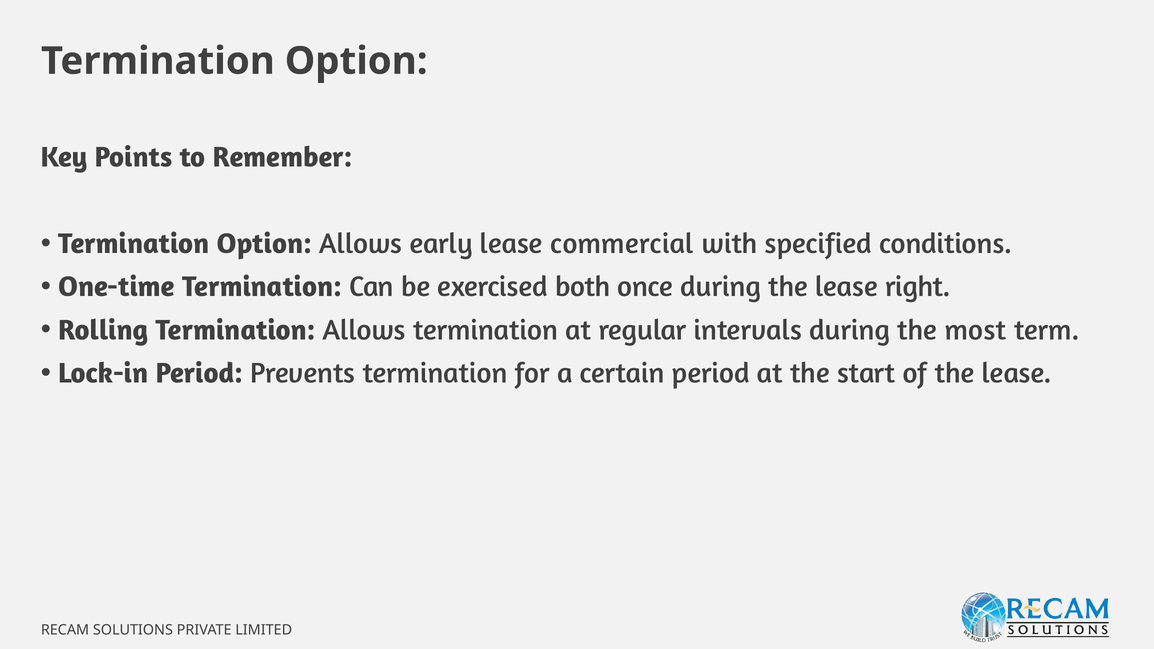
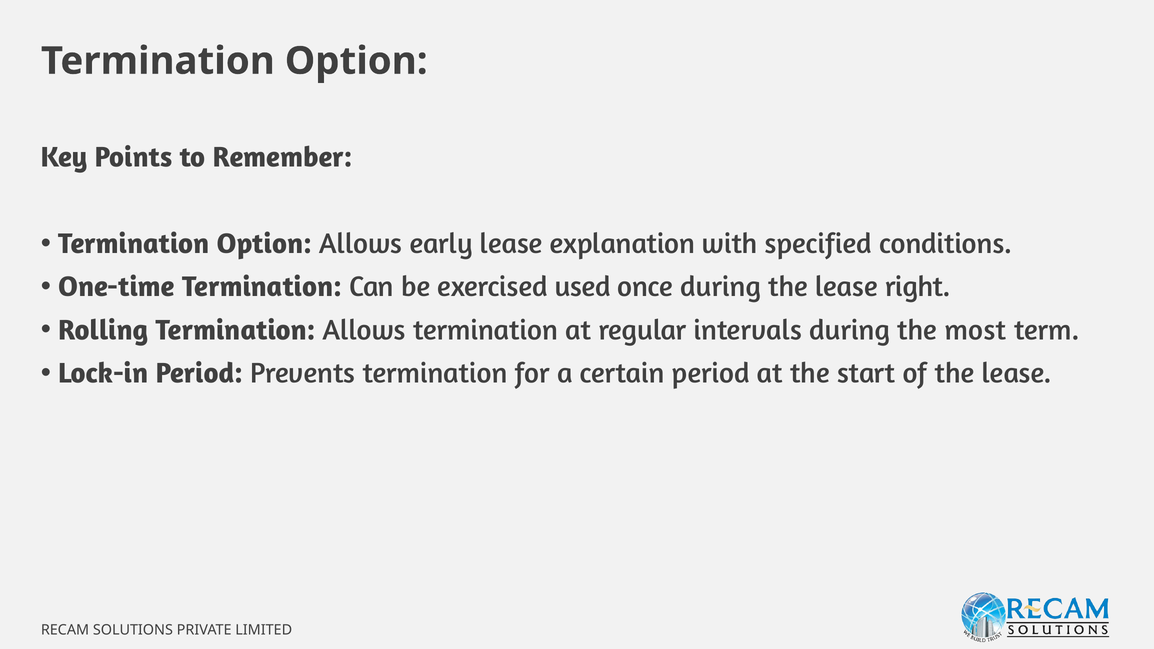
commercial: commercial -> explanation (622, 244)
both: both -> used (583, 287)
